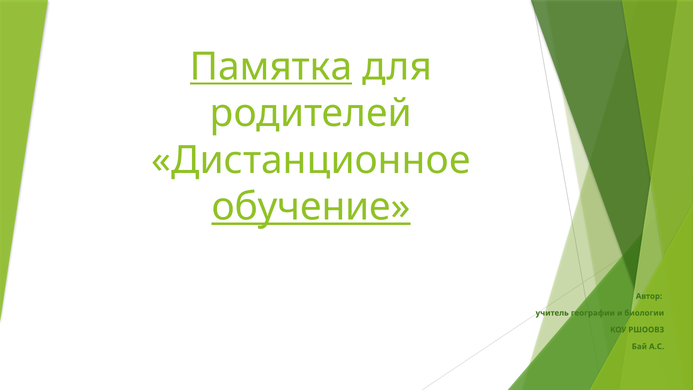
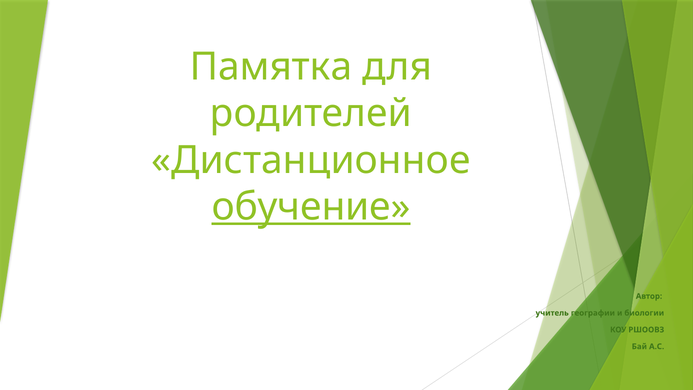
Памятка underline: present -> none (271, 67)
